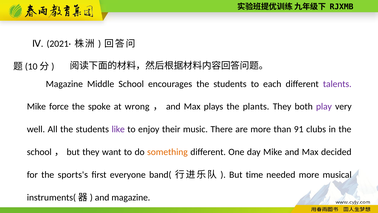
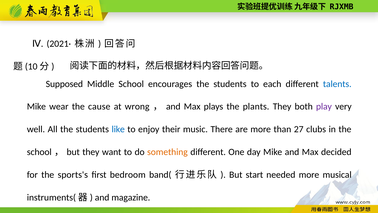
Magazine: Magazine -> Supposed (64, 84)
talents colour: purple -> blue (337, 84)
force: force -> wear (59, 106)
spoke: spoke -> cause (99, 106)
like colour: purple -> blue (118, 129)
91: 91 -> 27 (299, 129)
everyone: everyone -> bedroom (128, 174)
time: time -> start (254, 174)
